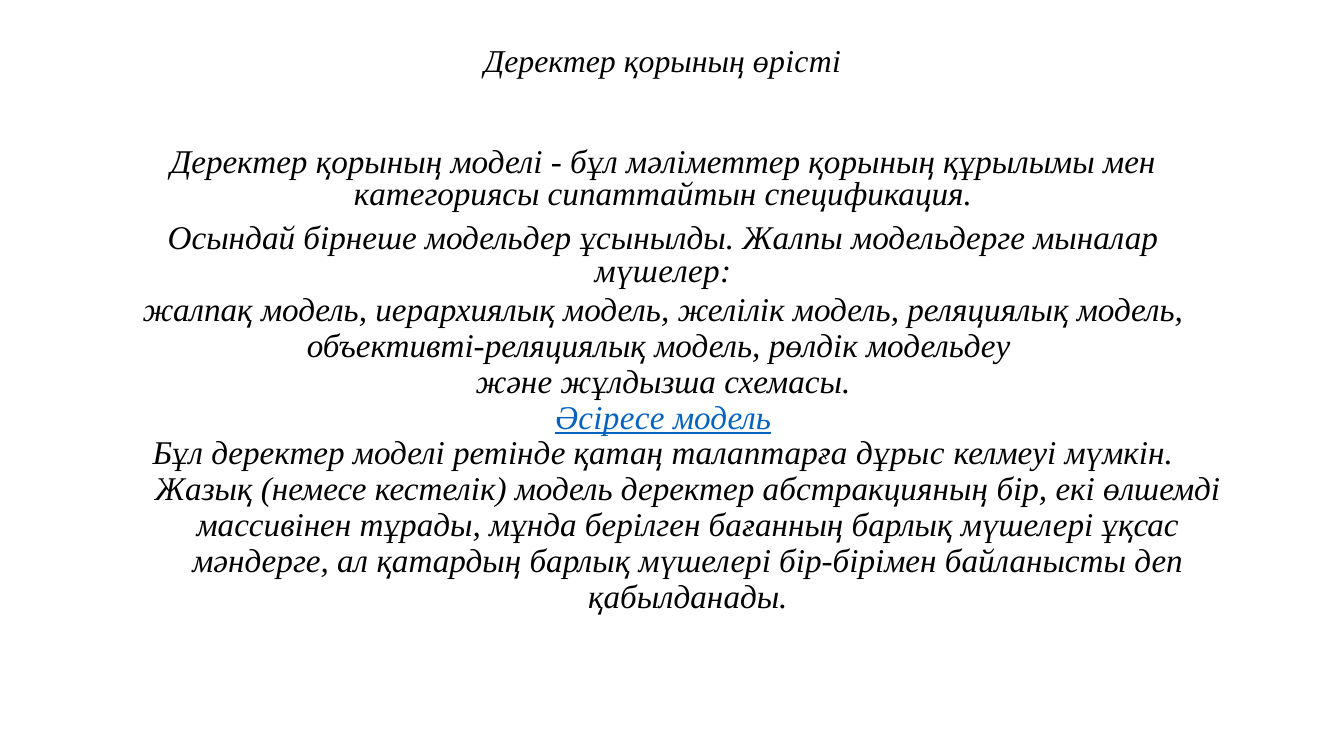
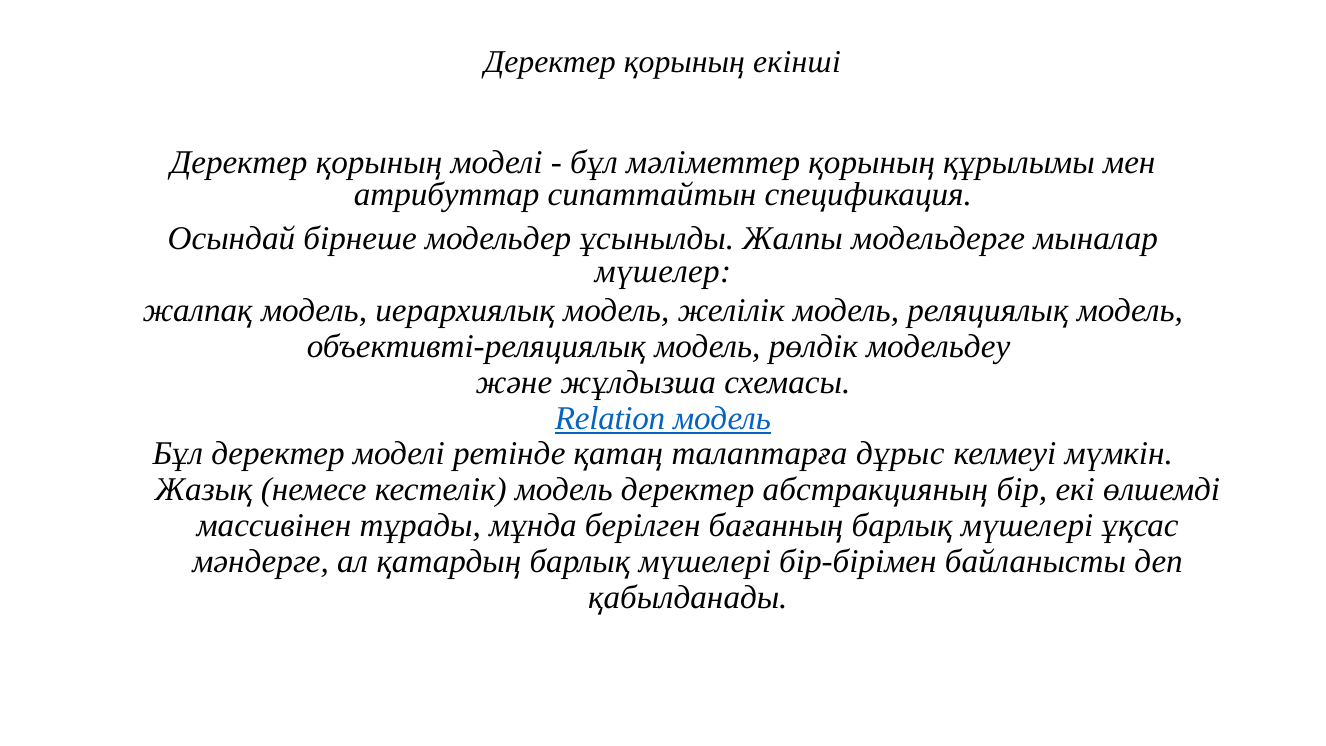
өрісті: өрісті -> екінші (797, 62)
категориясы: категориясы -> атрибуттар (447, 194)
Әсіресе: Әсіресе -> Relation (610, 418)
